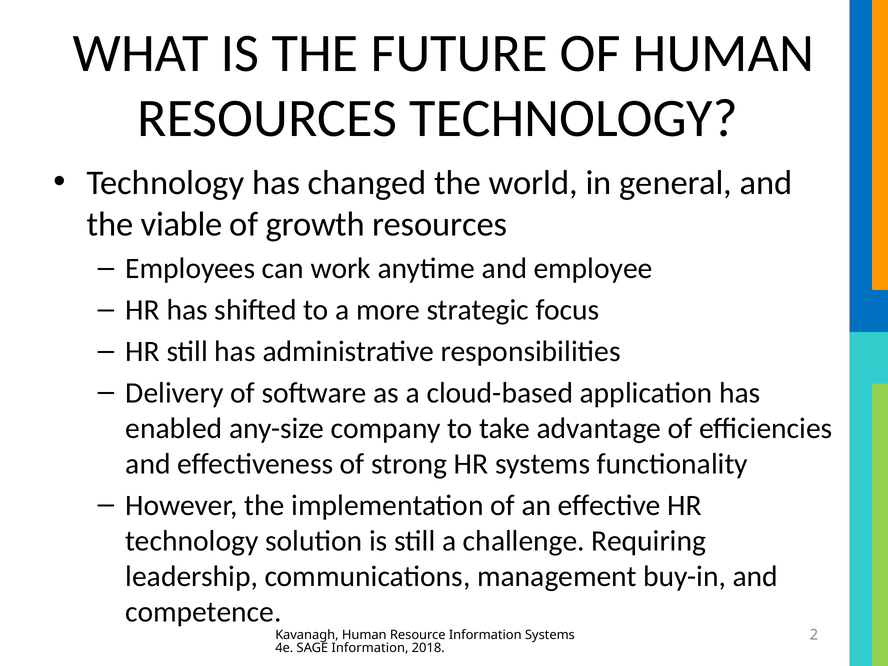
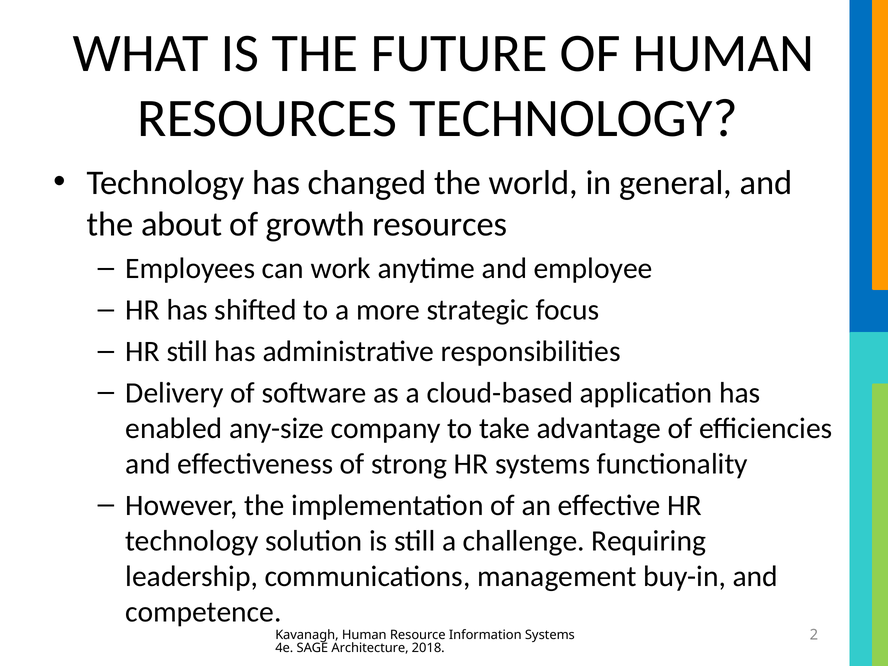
viable: viable -> about (182, 224)
SAGE Information: Information -> Architecture (370, 648)
